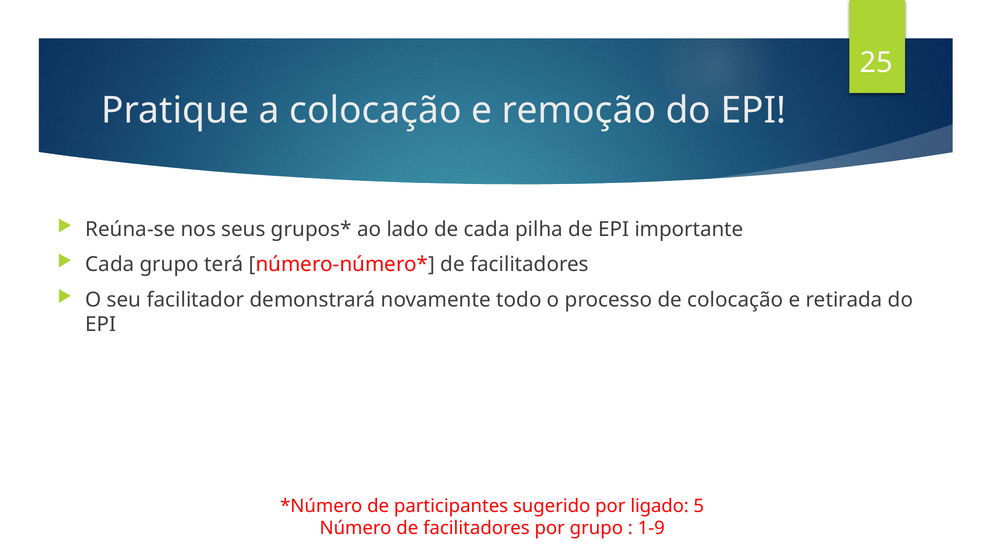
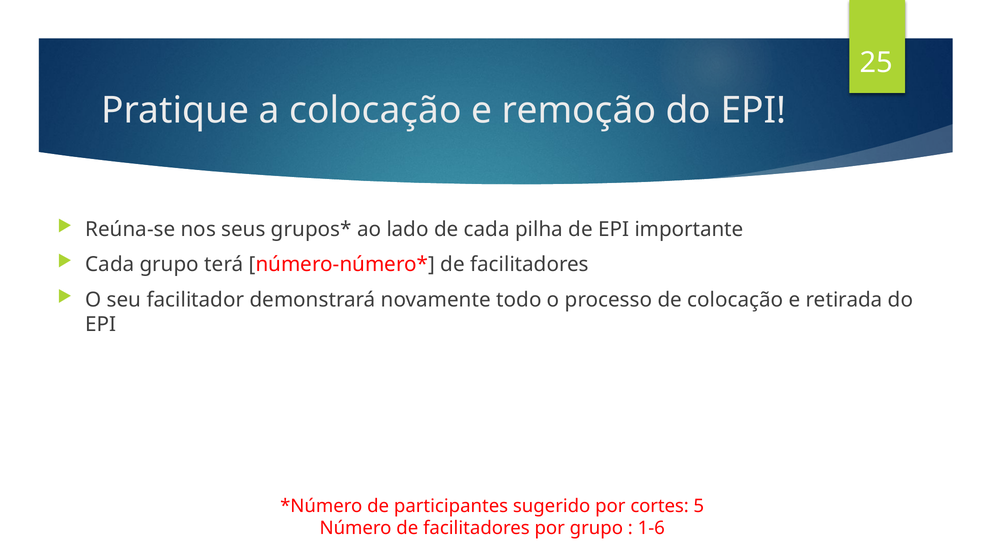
ligado: ligado -> cortes (660, 506)
1-9: 1-9 -> 1-6 (651, 528)
